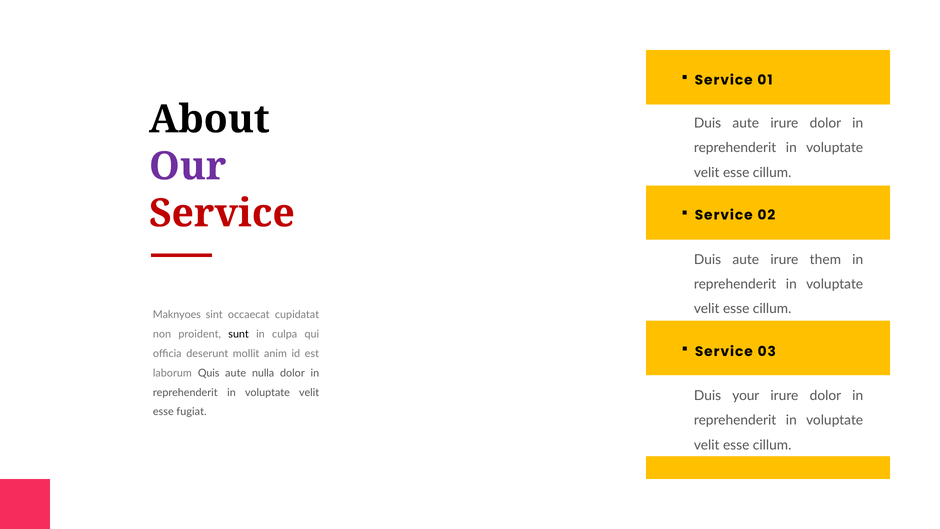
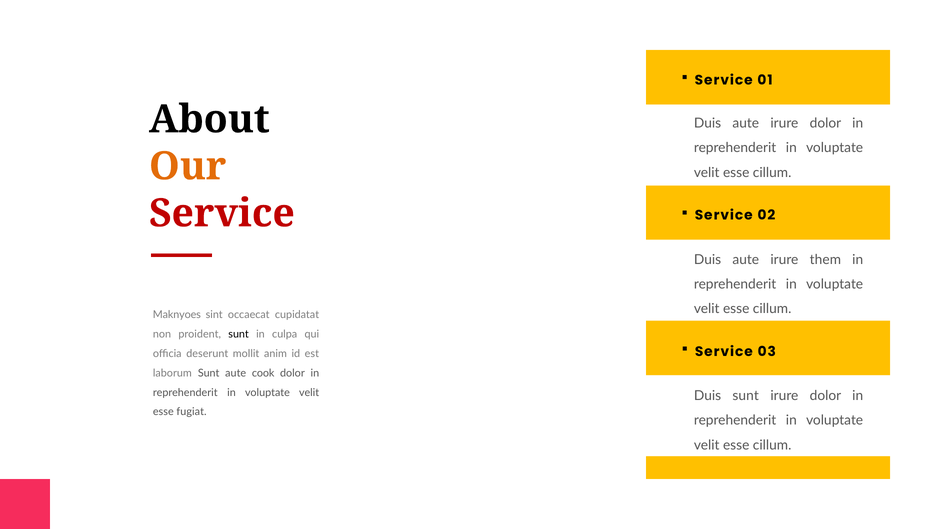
Our colour: purple -> orange (188, 166)
laborum Quis: Quis -> Sunt (209, 373)
nulla: nulla -> cook (263, 373)
Duis your: your -> sunt (746, 396)
